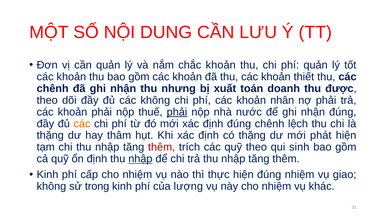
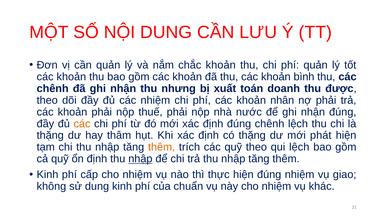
thiết: thiết -> bình (304, 77)
các không: không -> nhiệm (155, 100)
phải underline: present -> none (177, 112)
thêm colour: red -> orange (162, 147)
qui sinh: sinh -> lệch (299, 147)
sử trong: trong -> dung (97, 186)
lượng: lượng -> chuẩn (188, 186)
